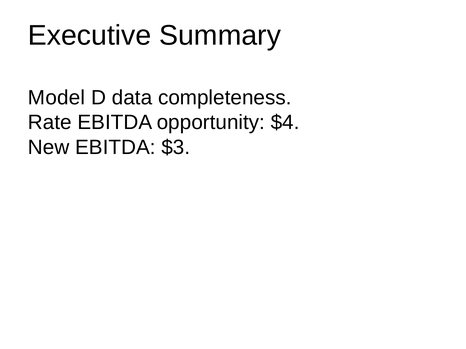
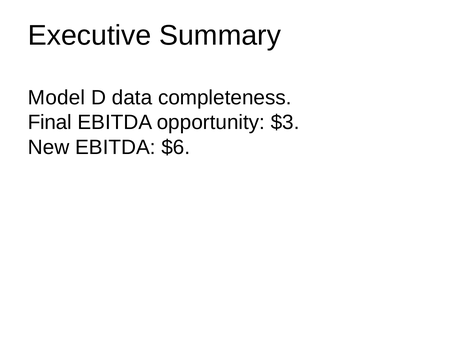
Rate: Rate -> Final (50, 123)
$4: $4 -> $3 (285, 123)
$3: $3 -> $6 (176, 147)
